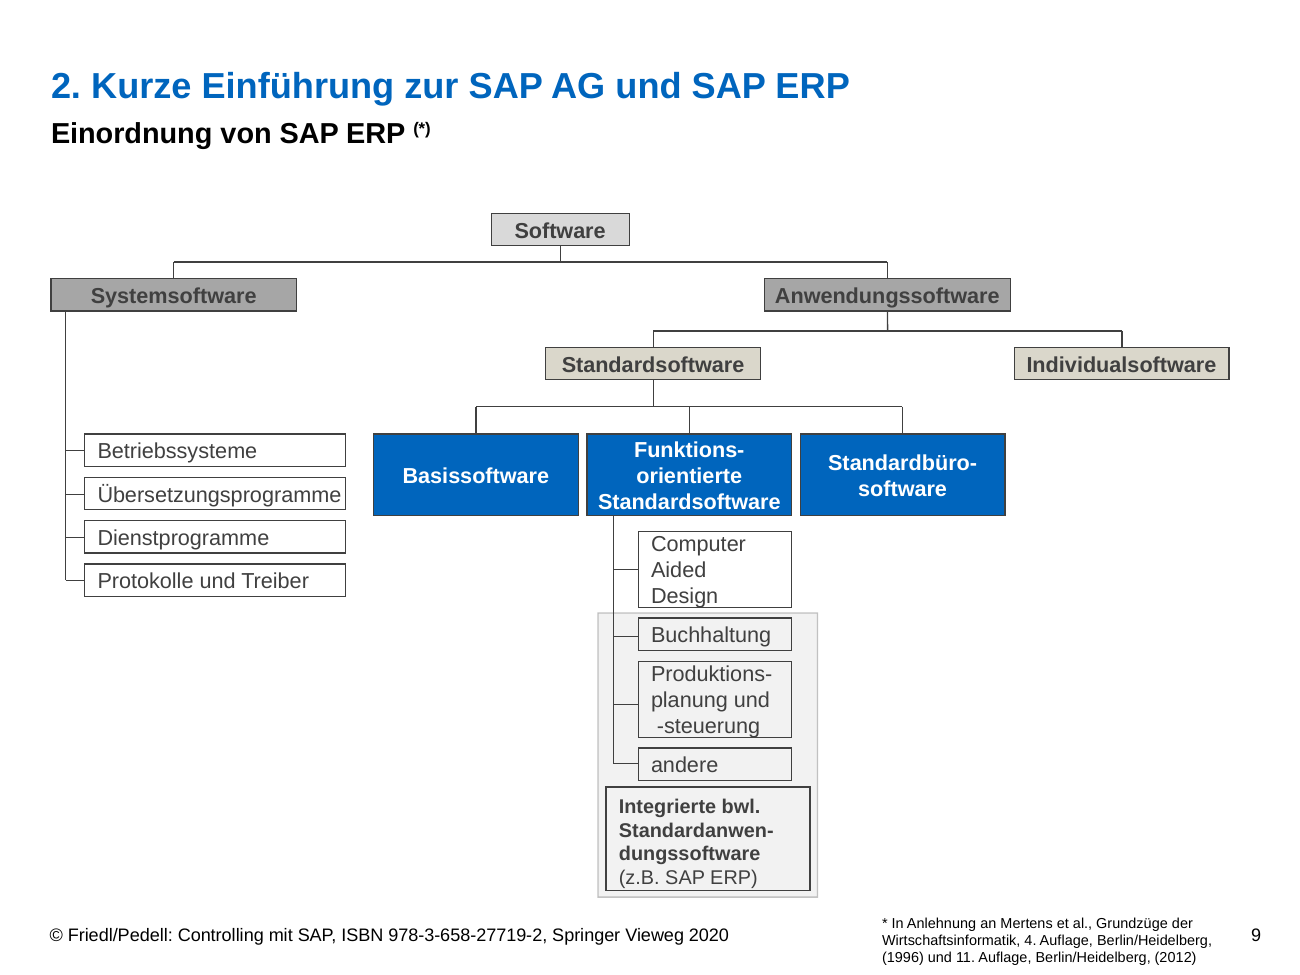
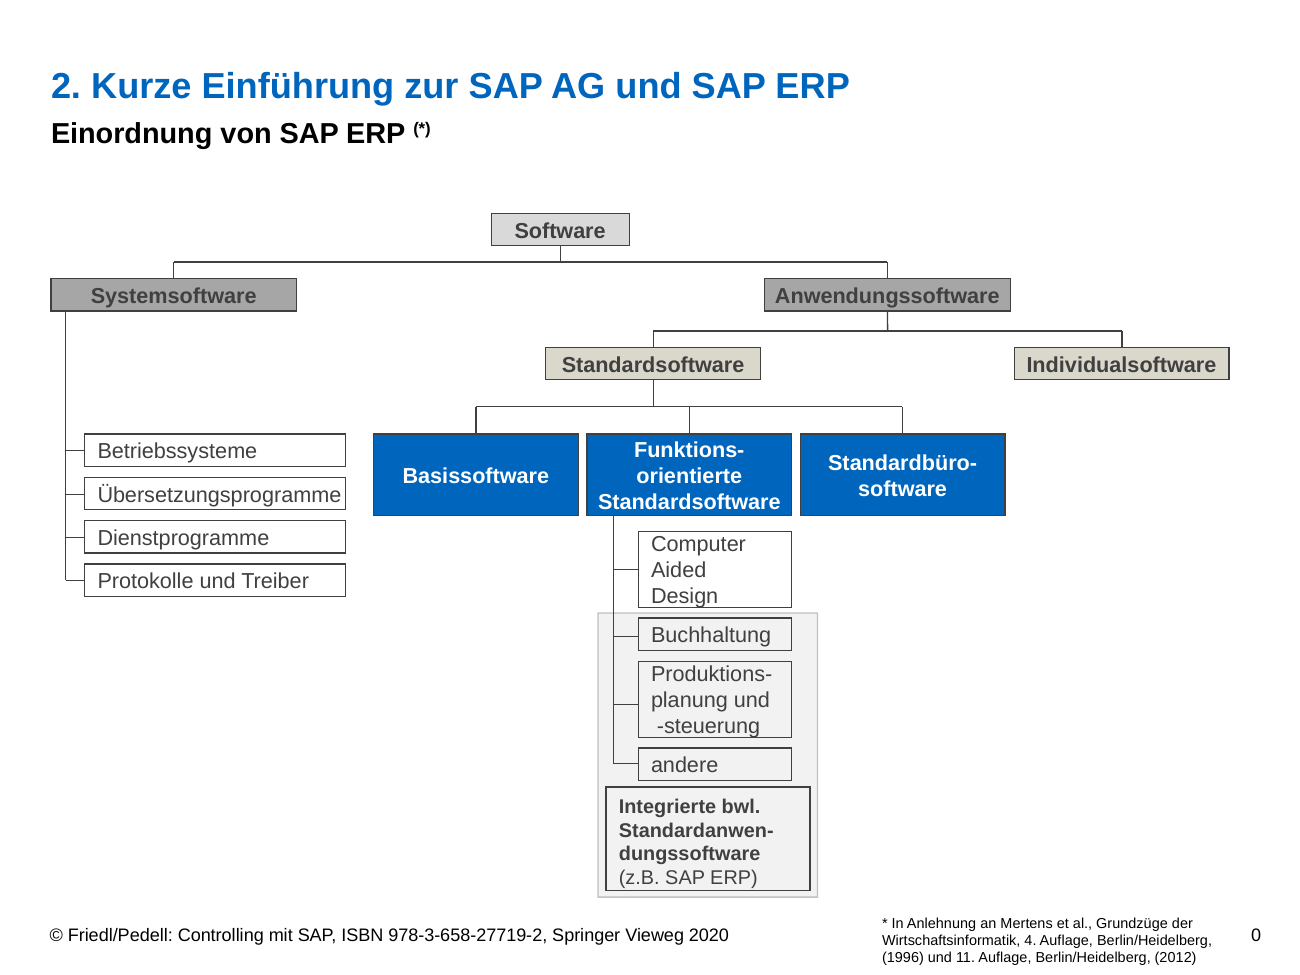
9: 9 -> 0 (1256, 936)
